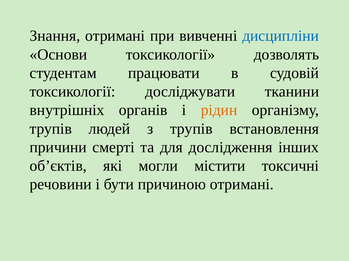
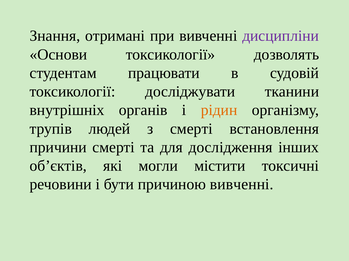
дисципліни colour: blue -> purple (281, 36)
з трупів: трупів -> смерті (191, 129)
причиною отримані: отримані -> вивченні (242, 185)
